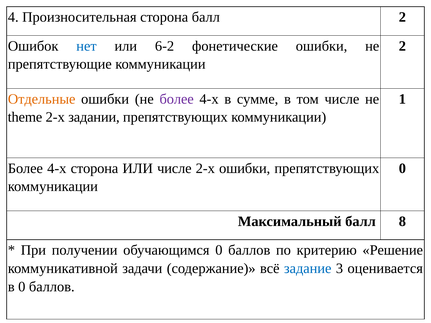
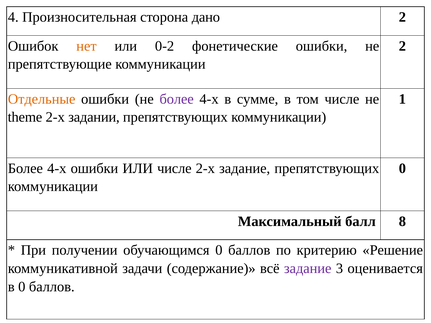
сторона балл: балл -> дано (206, 17)
нет colour: blue -> orange (86, 46)
6-2: 6-2 -> 0-2 (165, 46)
4-х сторона: сторона -> ошибки (94, 168)
2-х ошибки: ошибки -> задание (245, 168)
задание colour: blue -> purple (308, 269)
